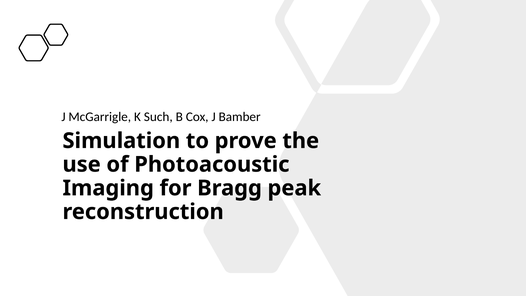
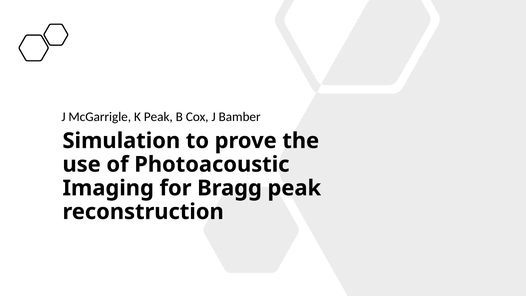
K Such: Such -> Peak (158, 117)
